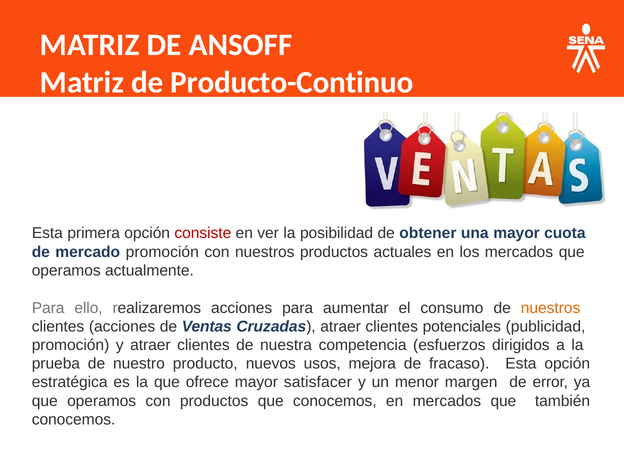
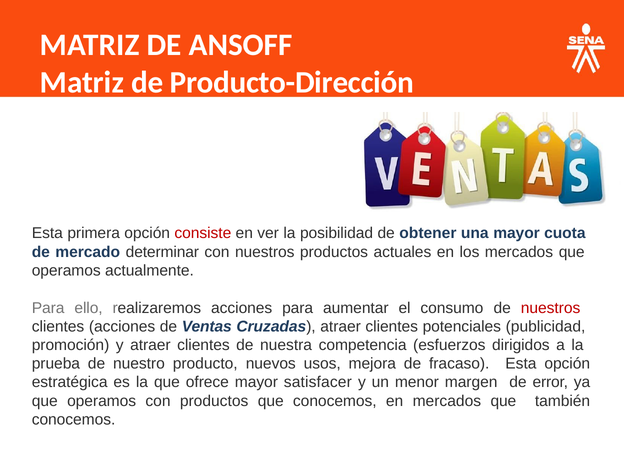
Producto-Continuo: Producto-Continuo -> Producto-Dirección (292, 82)
mercado promoción: promoción -> determinar (162, 252)
nuestros colour: orange -> red (551, 308)
